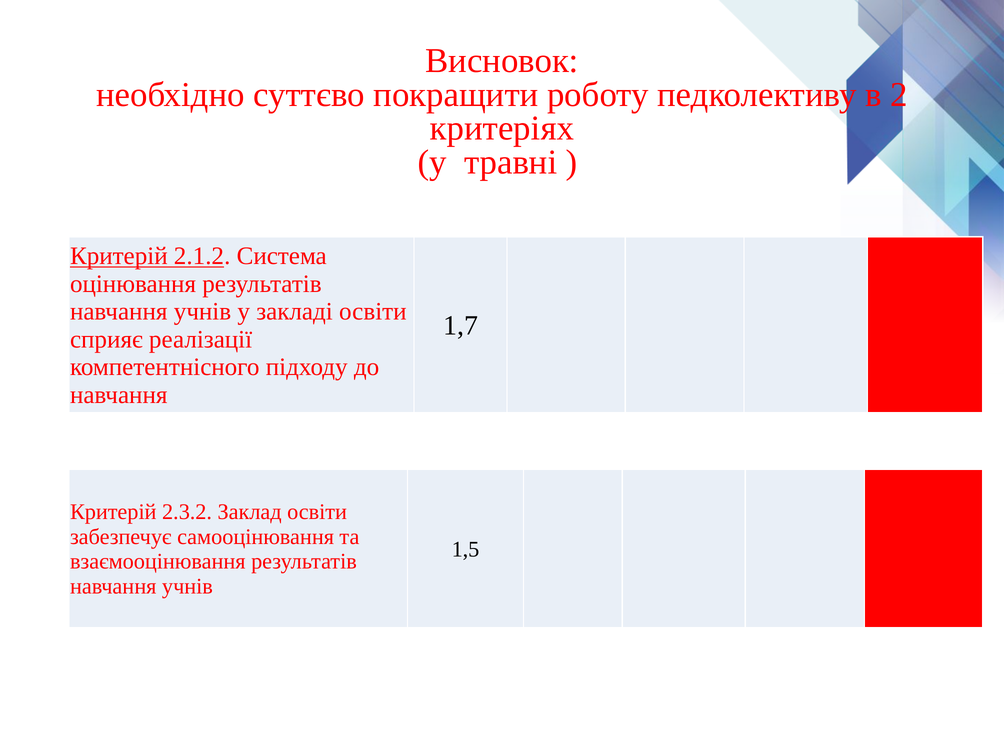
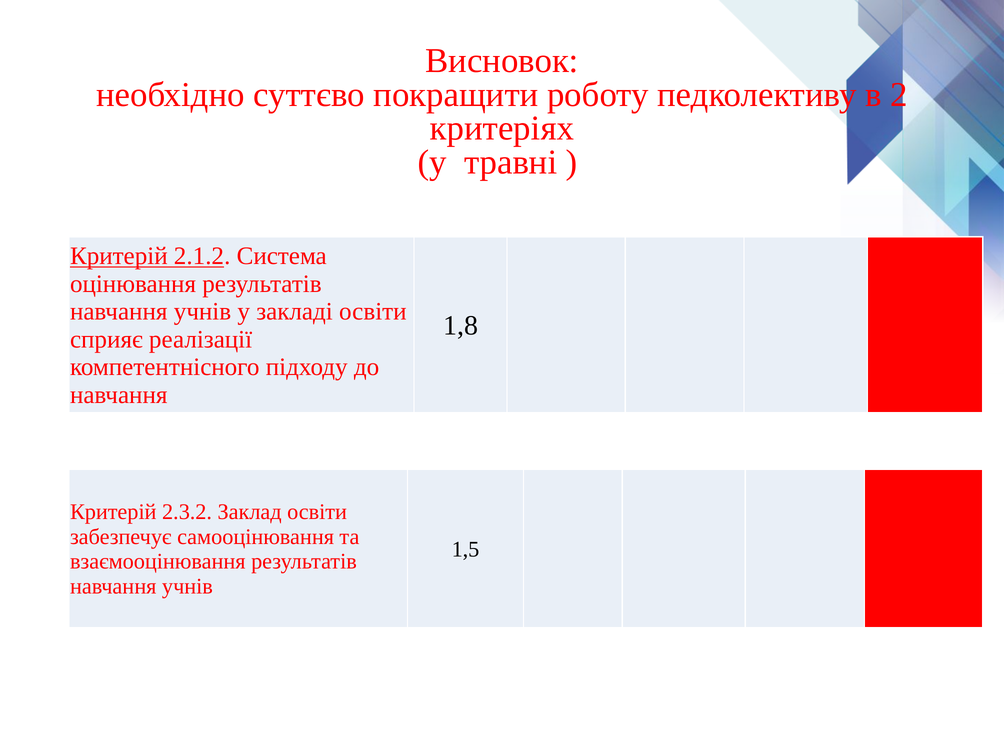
1,7: 1,7 -> 1,8 (461, 325)
